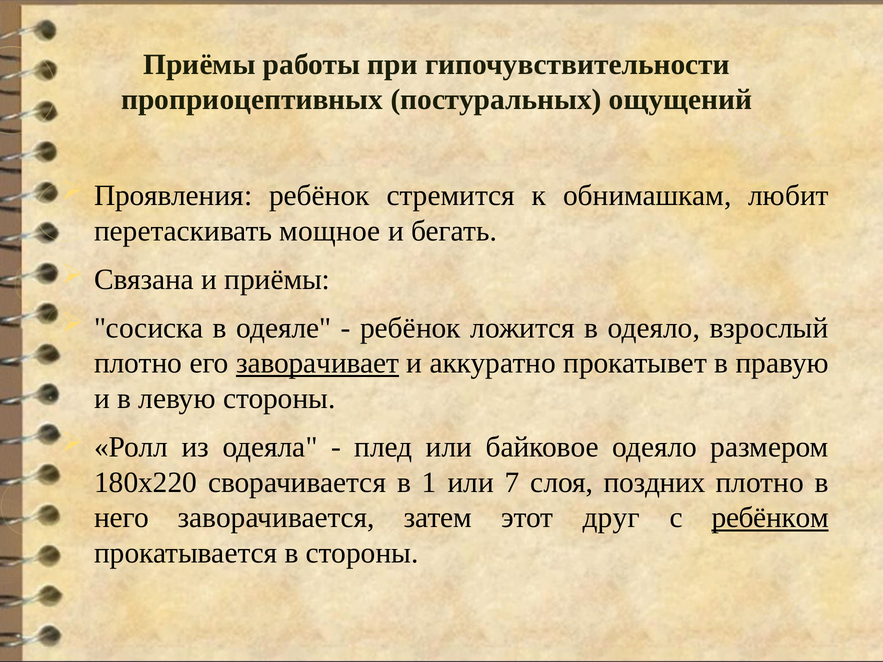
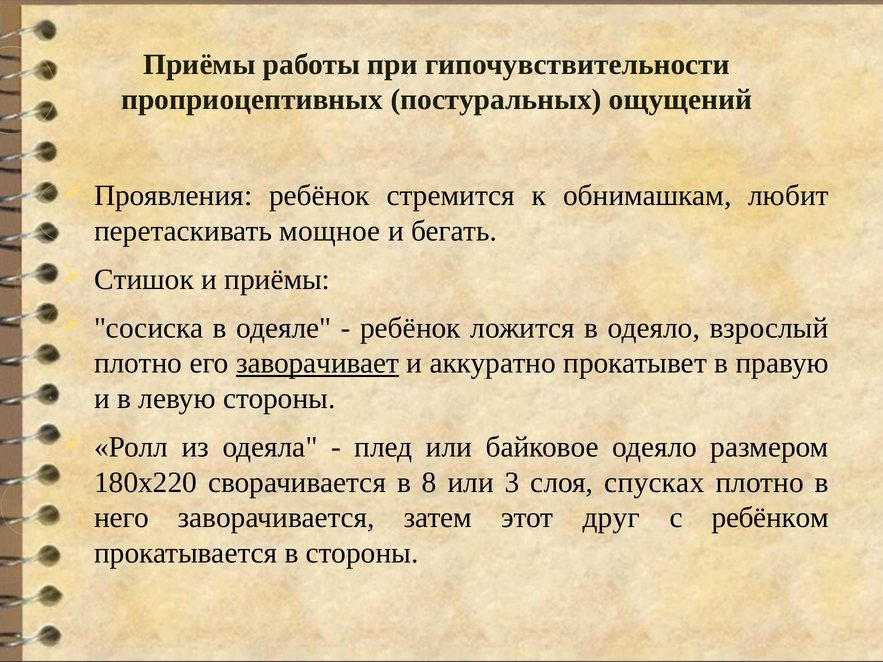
Связана: Связана -> Стишок (144, 280)
1: 1 -> 8 (429, 483)
7: 7 -> 3 (512, 483)
поздних: поздних -> спусках (654, 483)
ребёнком underline: present -> none (770, 518)
